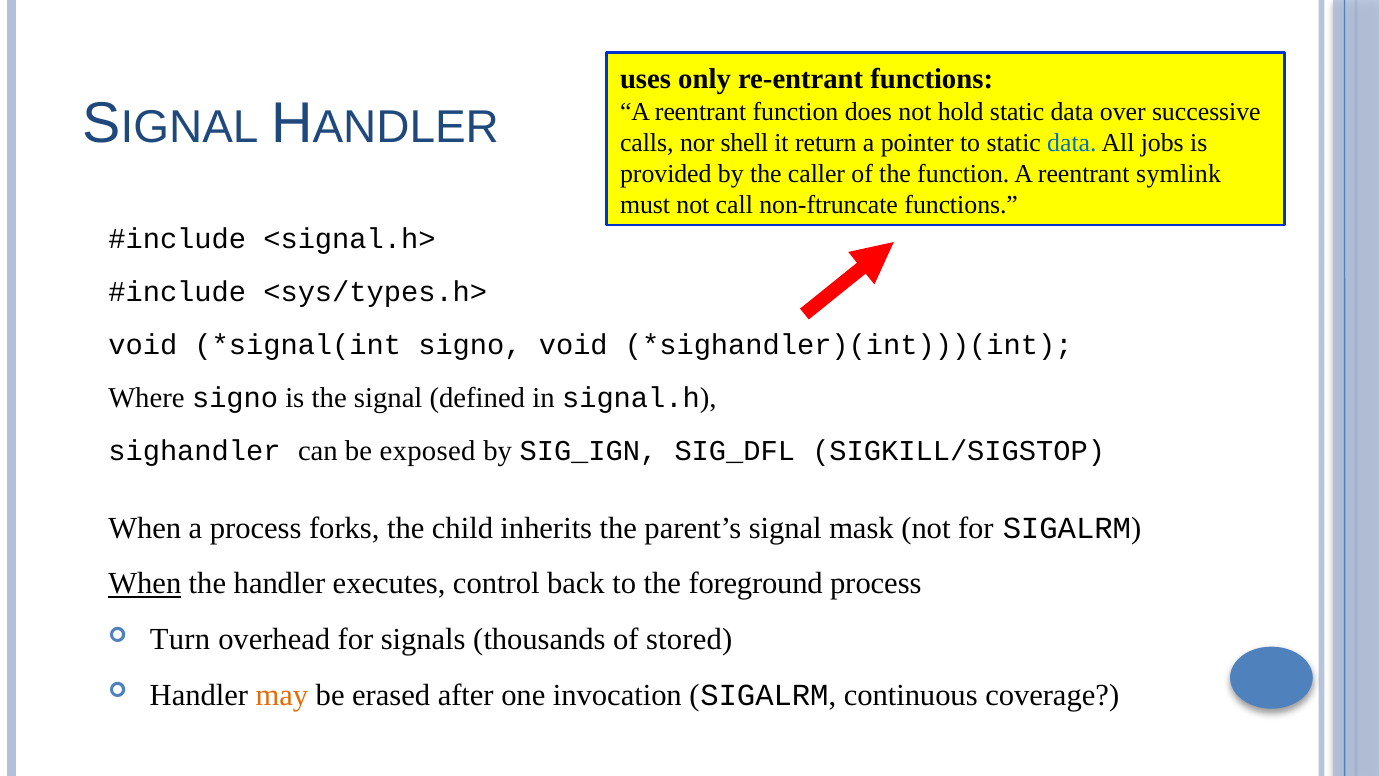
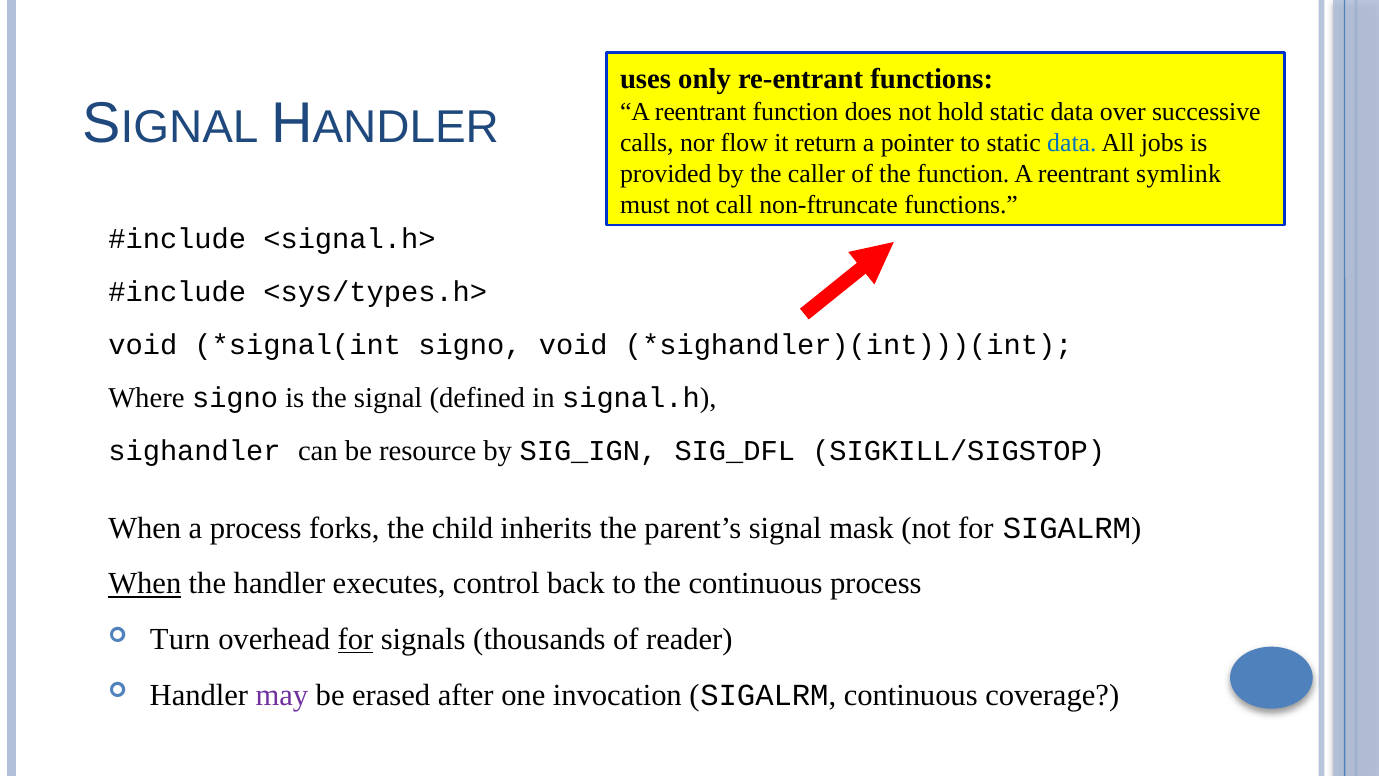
shell: shell -> flow (744, 142)
exposed: exposed -> resource (428, 451)
the foreground: foreground -> continuous (756, 584)
for underline: none -> present (355, 639)
stored: stored -> reader (689, 639)
may colour: orange -> purple (282, 695)
